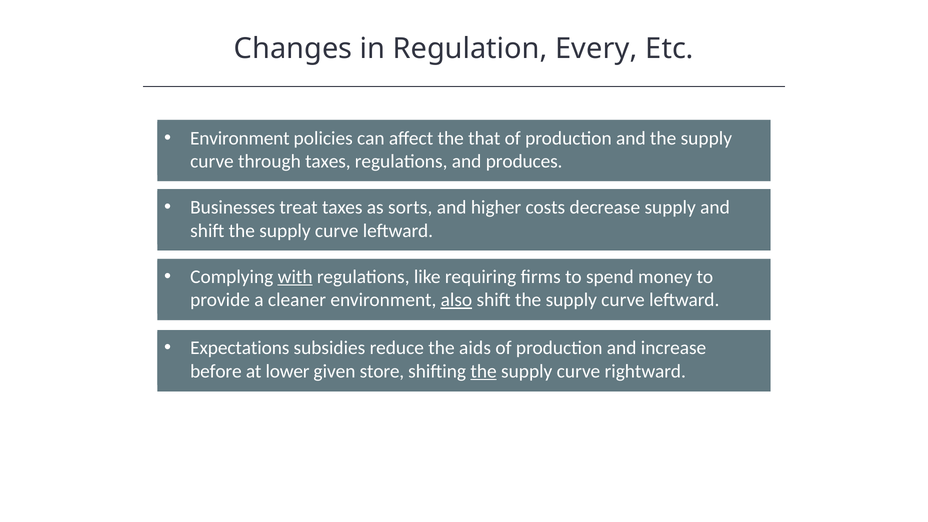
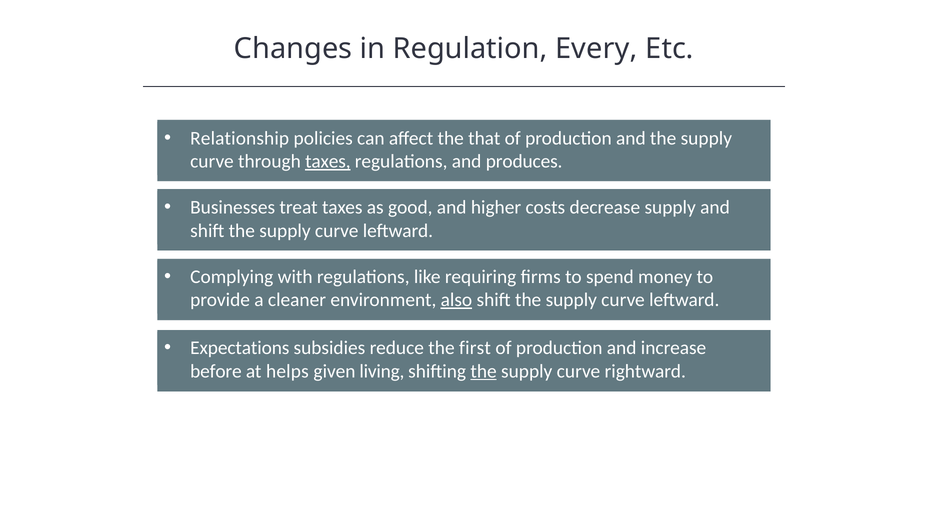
Environment: Environment -> Relationship (240, 138)
taxes underline: none -> present (328, 161)
sorts: sorts -> good (410, 207)
with underline: present -> none (295, 277)
aids: aids -> first (475, 348)
lower: lower -> helps (287, 371)
store: store -> living (382, 371)
